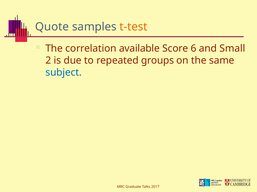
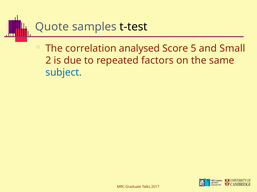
t-test colour: orange -> black (134, 27)
available: available -> analysed (139, 49)
6: 6 -> 5 (194, 49)
groups: groups -> factors (158, 61)
